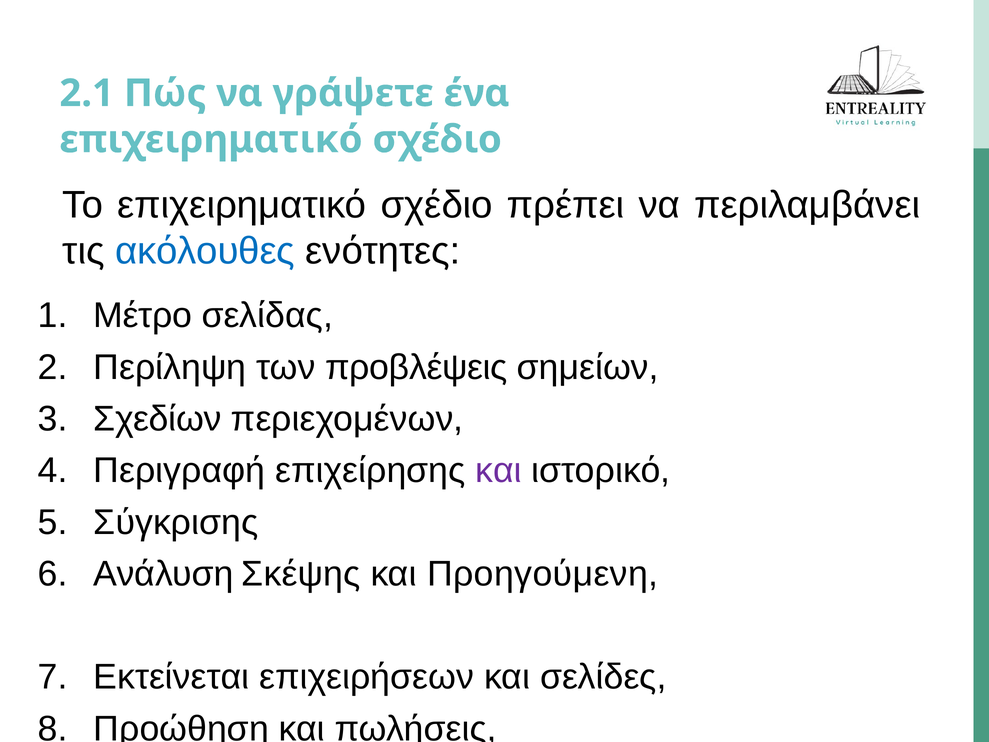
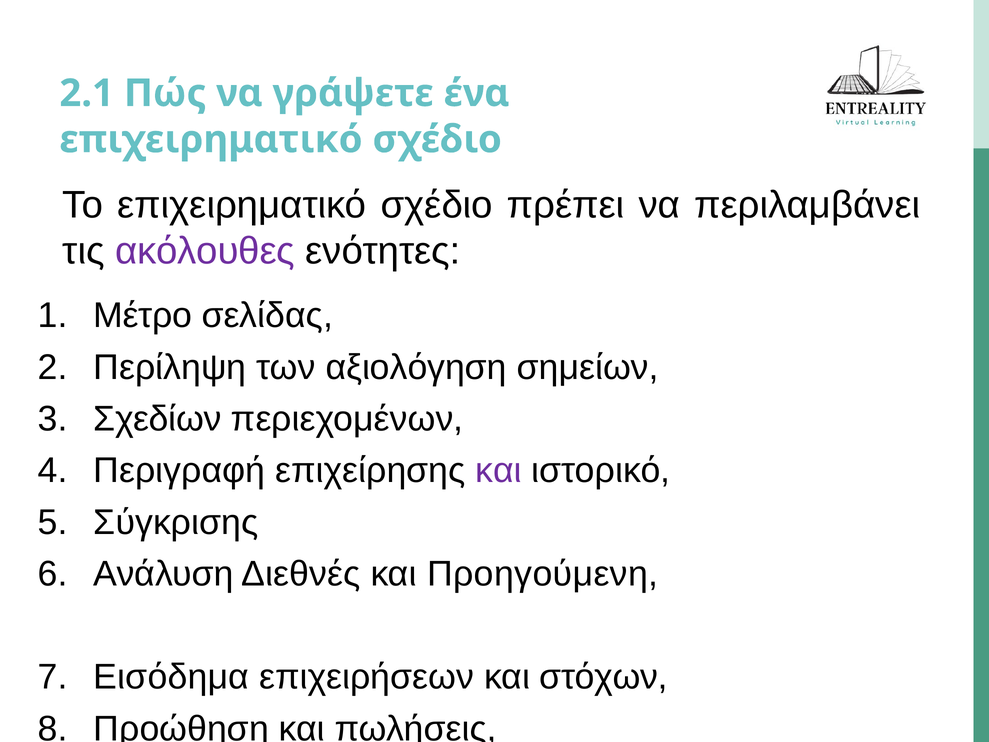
ακόλουθες colour: blue -> purple (205, 251)
προβλέψεις: προβλέψεις -> αξιολόγηση (416, 367)
Σκέψης: Σκέψης -> Διεθνές (301, 574)
Εκτείνεται: Εκτείνεται -> Εισόδημα (171, 677)
σελίδες: σελίδες -> στόχων (603, 677)
